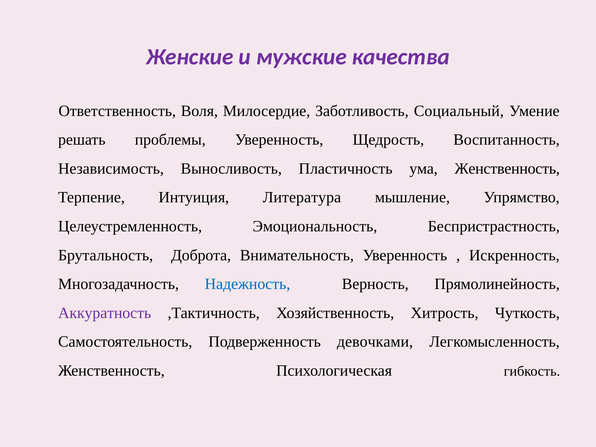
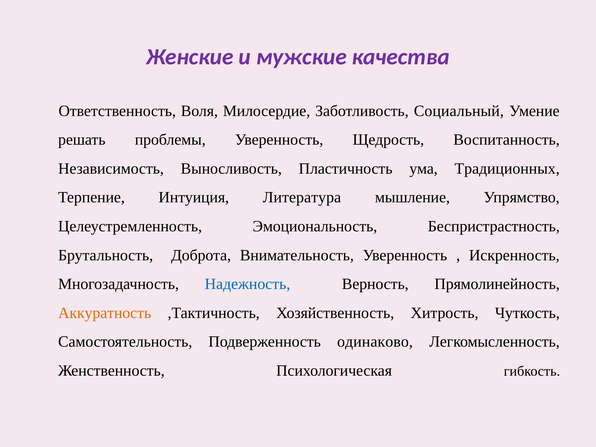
ума Женственность: Женственность -> Традиционных (507, 169)
Аккуратность colour: purple -> orange (105, 313)
девочками: девочками -> одинаково (375, 342)
